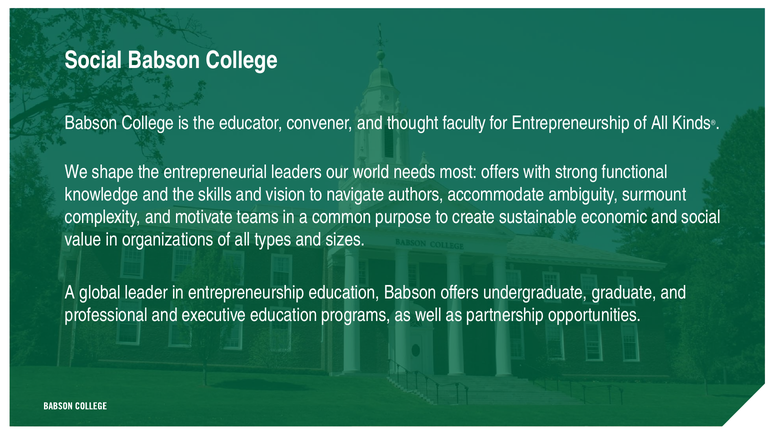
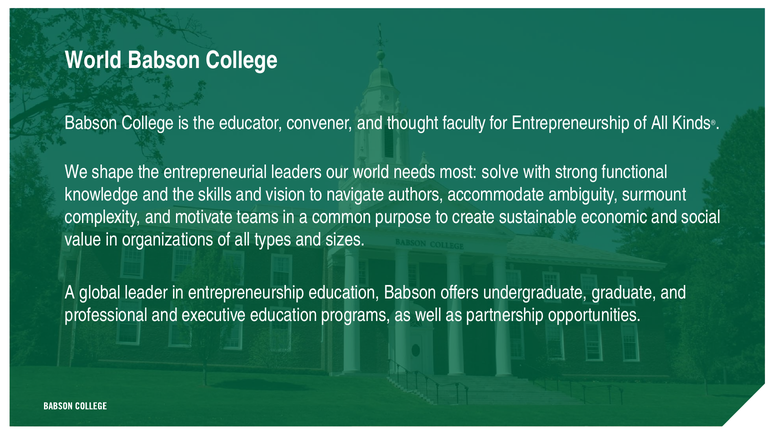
Social: Social -> World (93, 60)
most offers: offers -> solve (500, 172)
